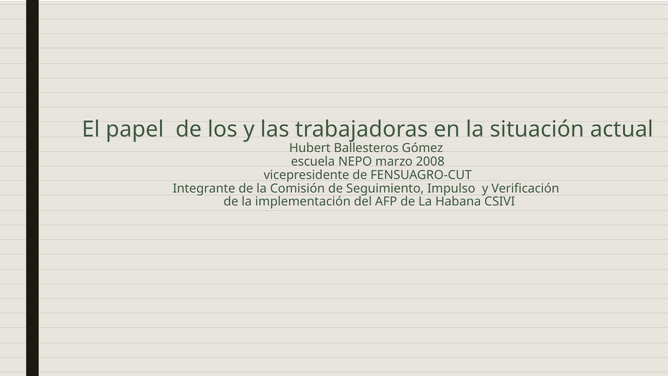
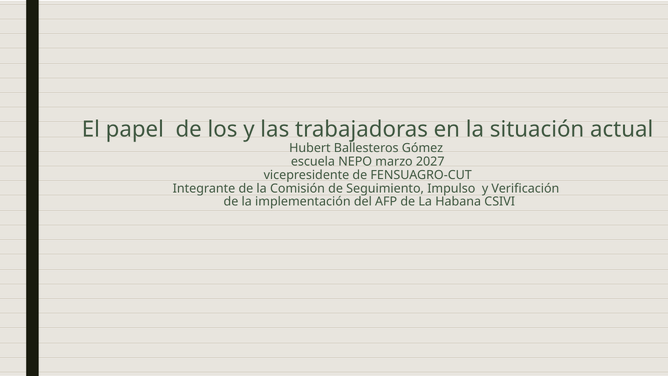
2008: 2008 -> 2027 (430, 161)
